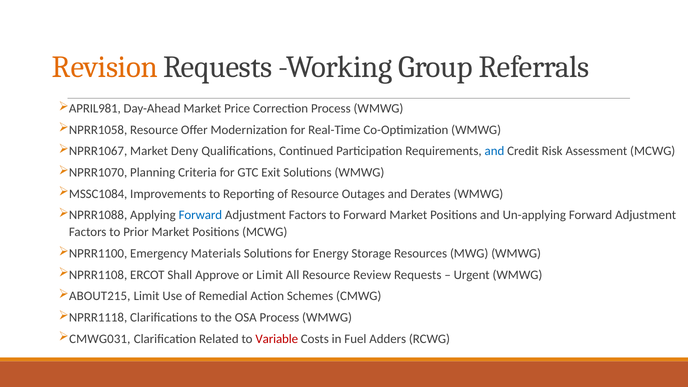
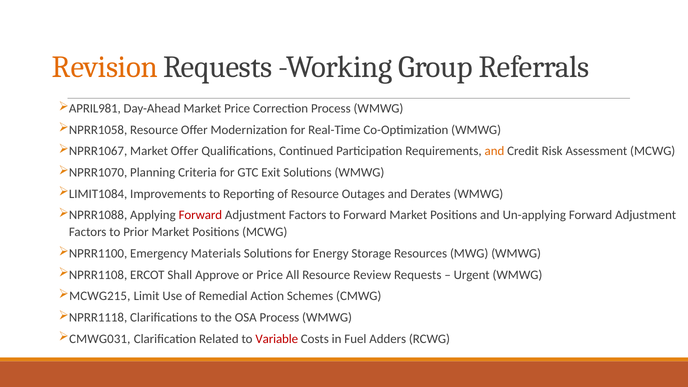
Market Deny: Deny -> Offer (185, 151)
and colour: blue -> orange (494, 151)
MSSC1084: MSSC1084 -> LIMIT1084 (98, 194)
Forward colour: blue -> red (200, 215)
or Limit: Limit -> Price (270, 275)
ABOUT215: ABOUT215 -> MCWG215 (100, 296)
